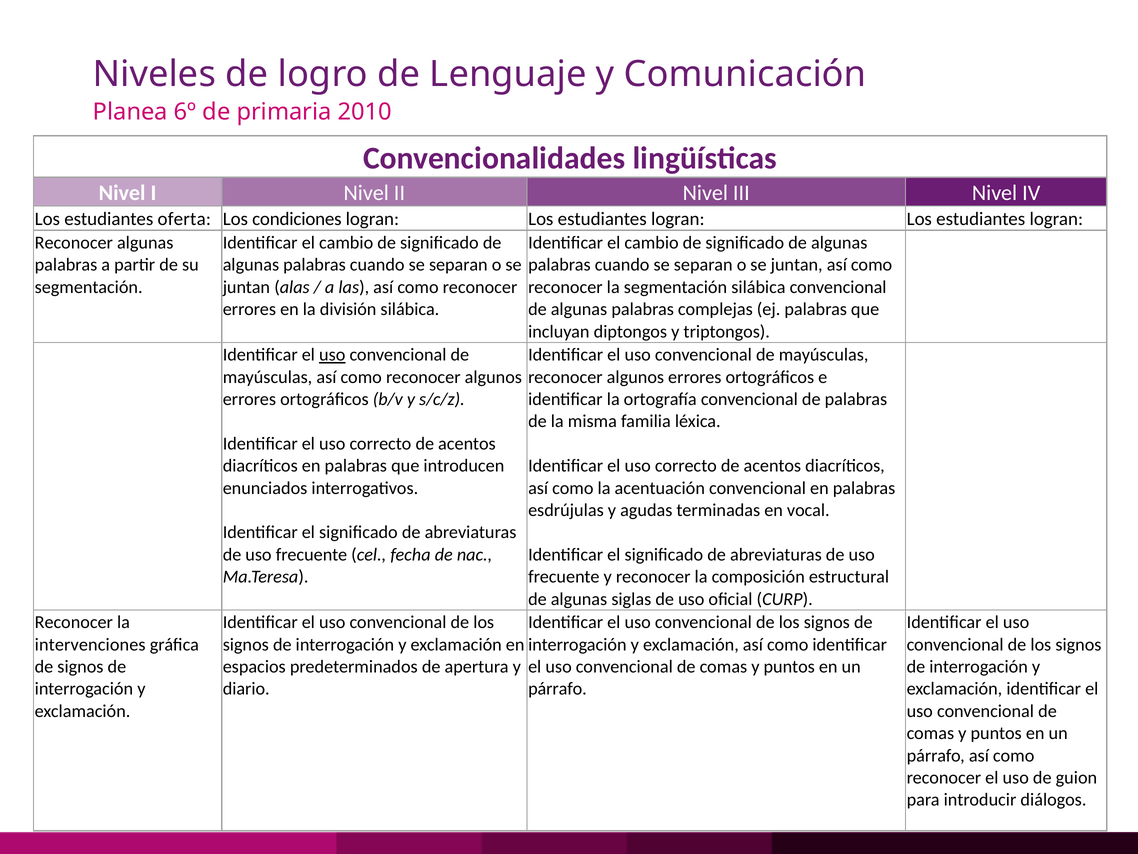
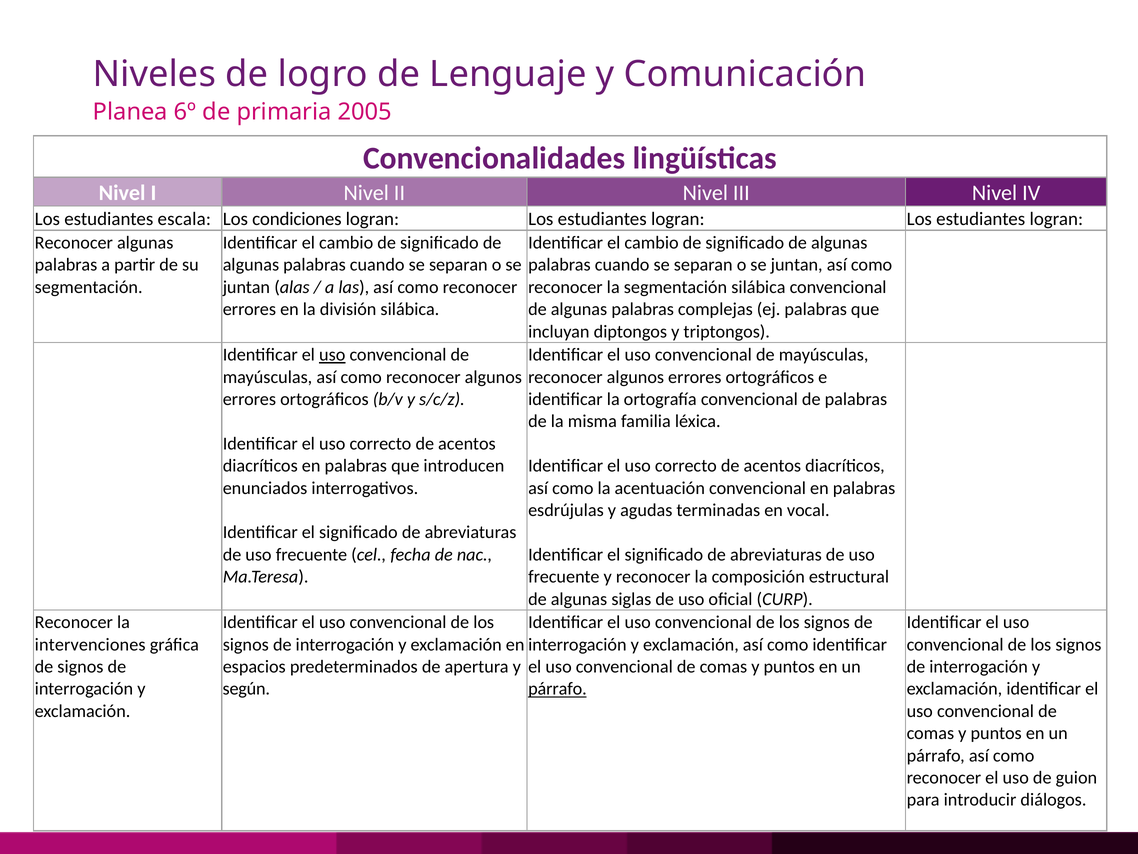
2010: 2010 -> 2005 (365, 112)
oferta: oferta -> escala (184, 219)
diario: diario -> según (246, 689)
párrafo underline: none -> present (557, 689)
